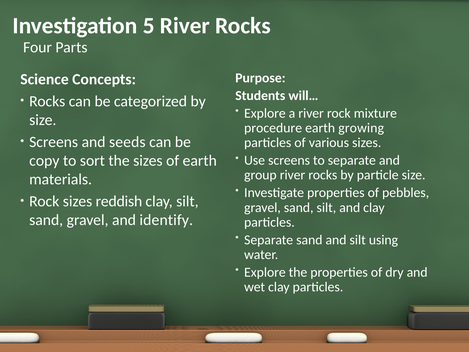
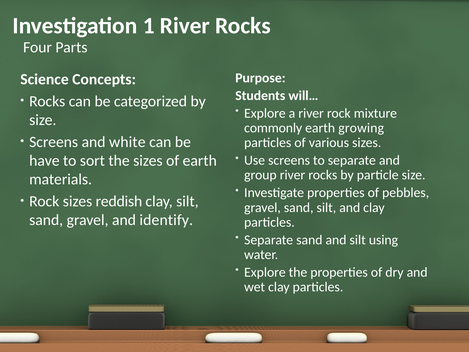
5: 5 -> 1 (149, 26)
procedure: procedure -> commonly (273, 128)
seeds: seeds -> white (127, 142)
copy: copy -> have (44, 161)
